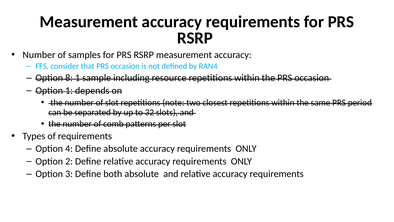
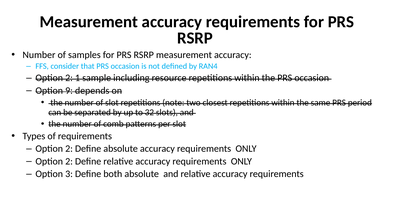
8: 8 -> 2 (69, 78)
Option 1: 1 -> 9 (69, 90)
4: 4 -> 2 (69, 148)
